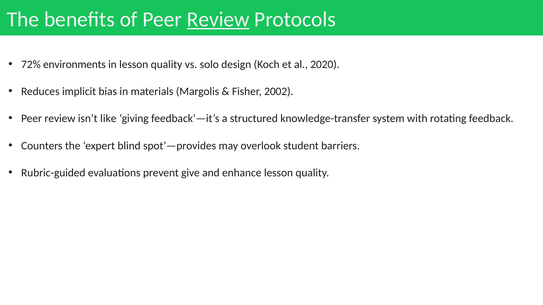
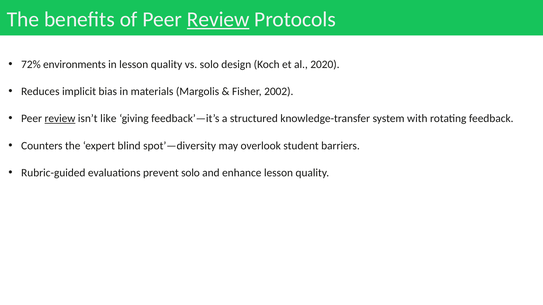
review underline: none -> present (60, 119)
spot’—provides: spot’—provides -> spot’—diversity (180, 146)
prevent give: give -> solo (190, 173)
